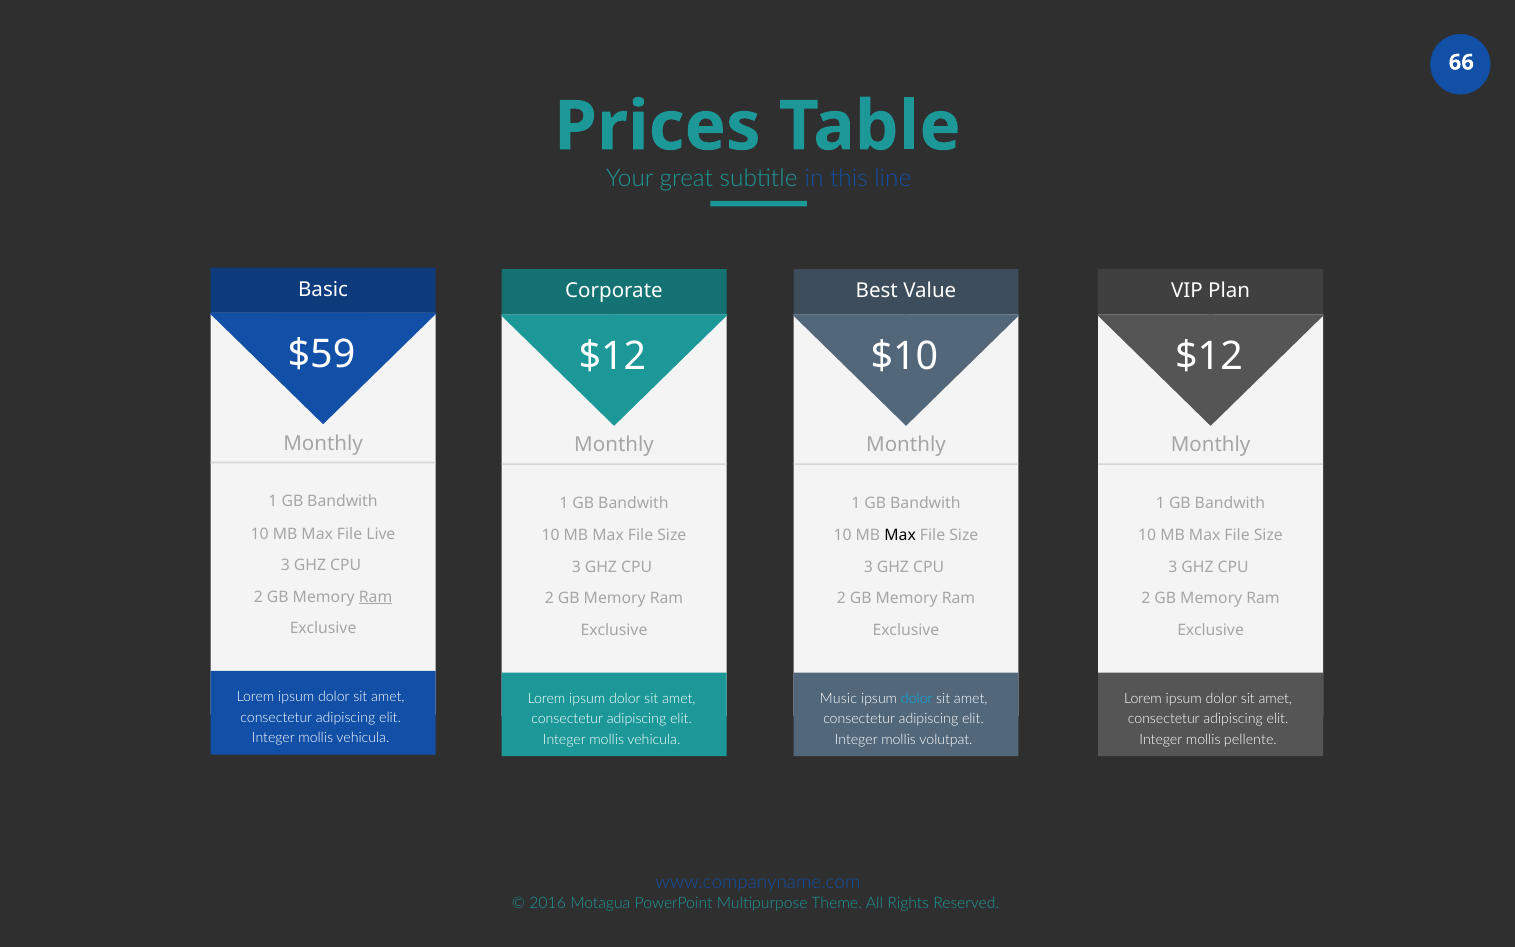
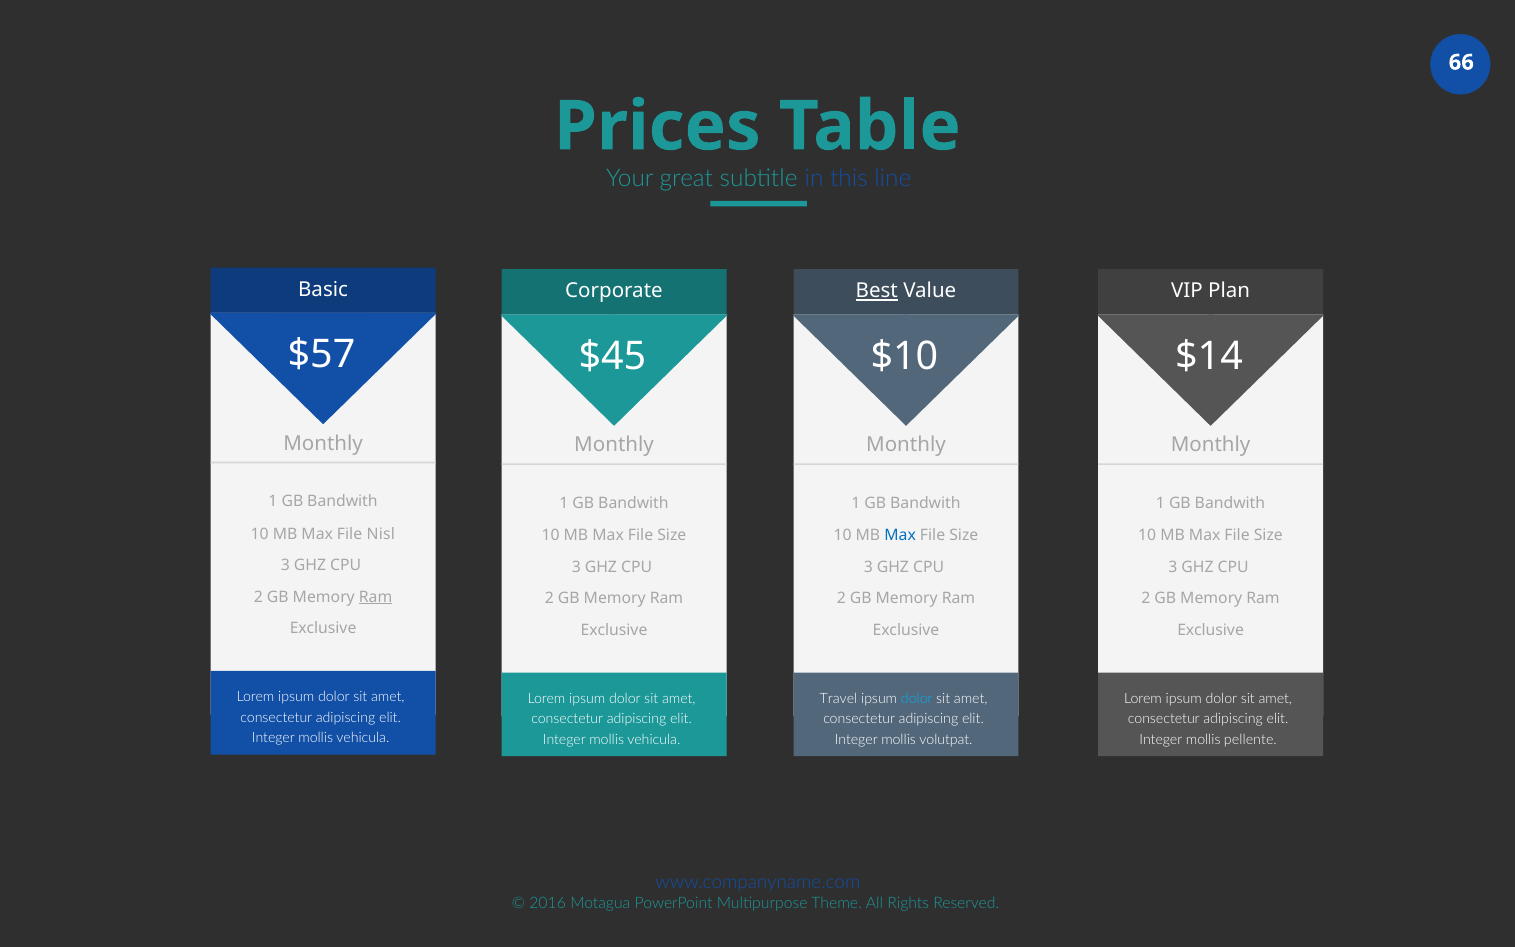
Best underline: none -> present (877, 291)
$59: $59 -> $57 (321, 355)
$12: $12 -> $45 (612, 356)
$12: $12 -> $14 (1209, 356)
Live: Live -> Nisl (381, 534)
Max colour: black -> blue (900, 535)
Music: Music -> Travel (838, 698)
